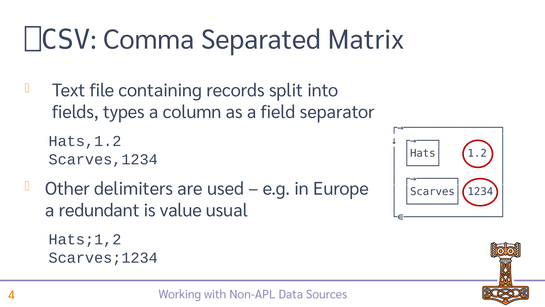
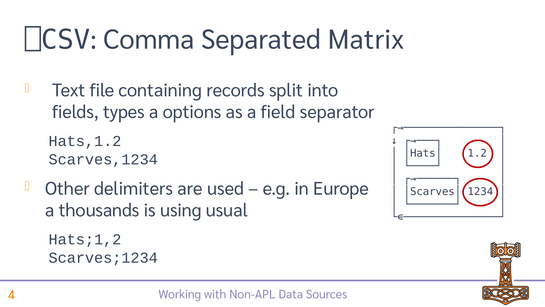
column: column -> options (192, 112)
redundant: redundant -> thousands (99, 210)
value: value -> using (181, 210)
